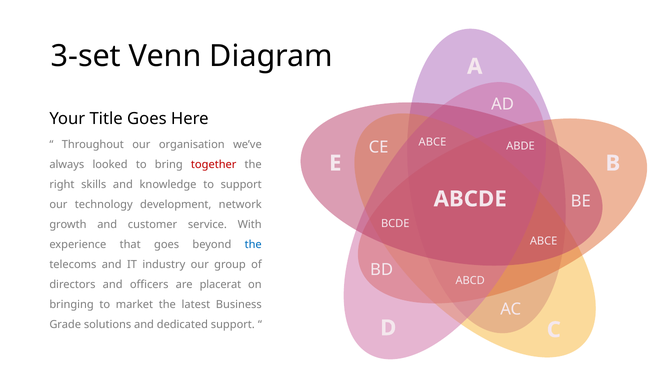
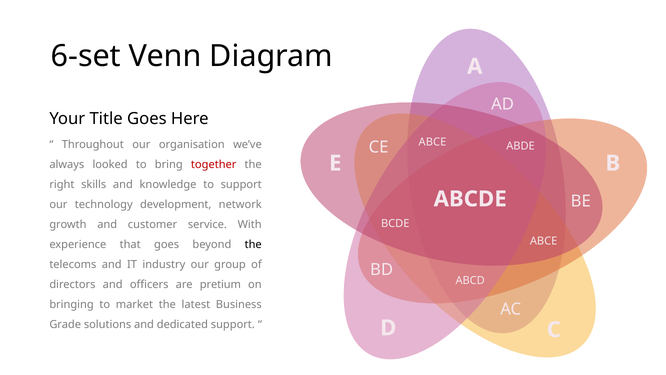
3-set: 3-set -> 6-set (86, 56)
the colour: blue -> black (253, 244)
placerat: placerat -> pretium (220, 284)
